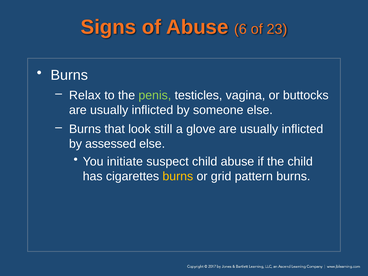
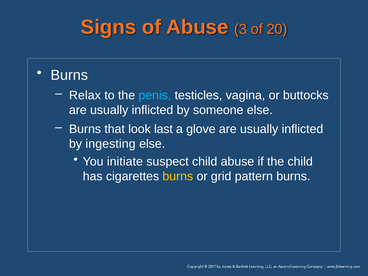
6: 6 -> 3 (241, 29)
23: 23 -> 20 (277, 29)
penis colour: light green -> light blue (155, 95)
still: still -> last (163, 129)
assessed: assessed -> ingesting (111, 144)
